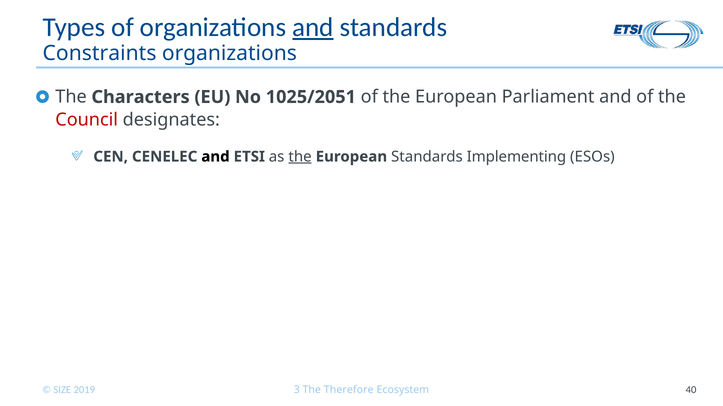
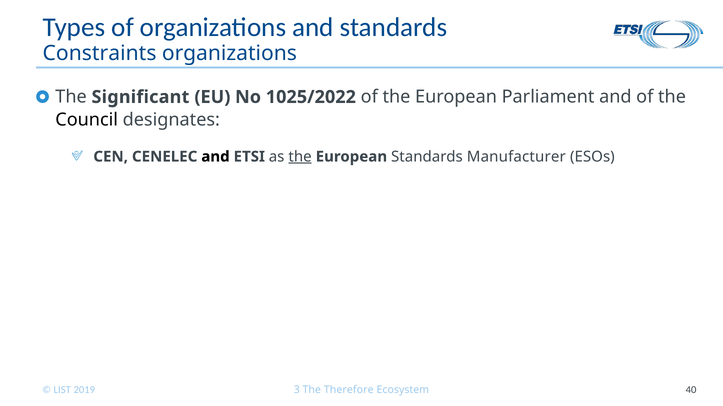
and underline: present -> none (313, 27)
Characters: Characters -> Significant (140, 97)
1025/2051: 1025/2051 -> 1025/2022 (311, 97)
Council colour: red -> black (87, 120)
Implementing: Implementing -> Manufacturer (516, 157)
SIZE: SIZE -> LIST (62, 390)
